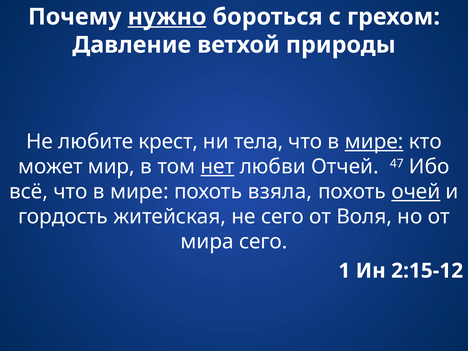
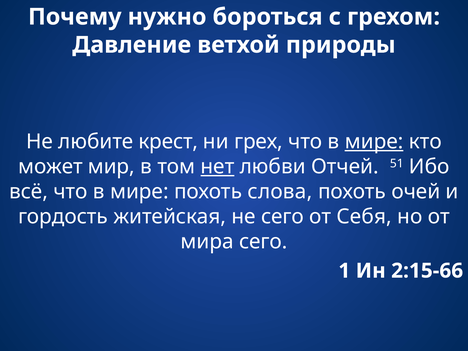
нужно underline: present -> none (167, 17)
тела: тела -> грех (258, 142)
47: 47 -> 51 (397, 163)
взяла: взяла -> слова (280, 192)
очей underline: present -> none (416, 192)
Воля: Воля -> Себя (364, 217)
2:15-12: 2:15-12 -> 2:15-66 (427, 271)
